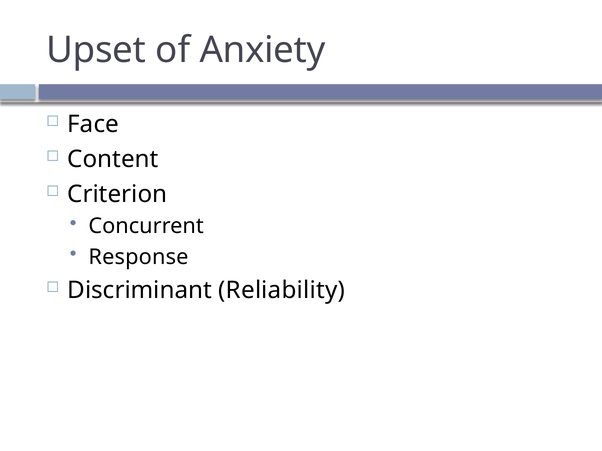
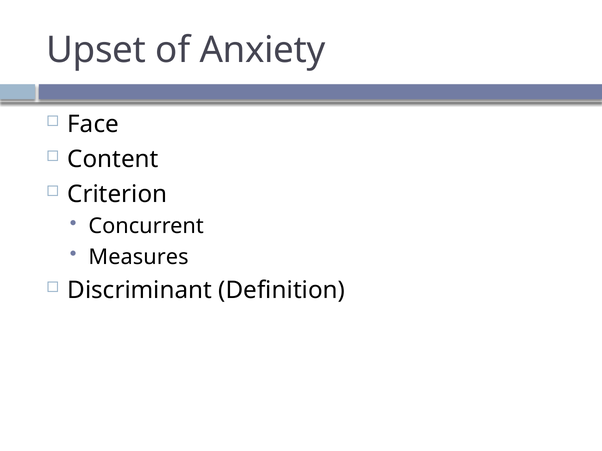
Response: Response -> Measures (139, 257)
Reliability: Reliability -> Definition (282, 291)
